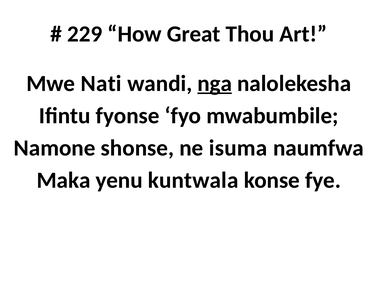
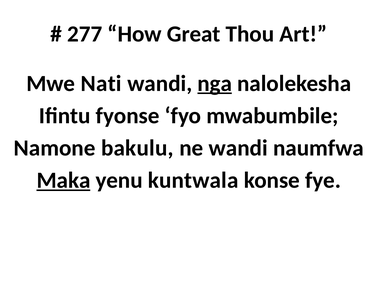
229: 229 -> 277 (85, 34)
shonse: shonse -> bakulu (137, 148)
ne isuma: isuma -> wandi (238, 148)
Maka underline: none -> present (64, 181)
